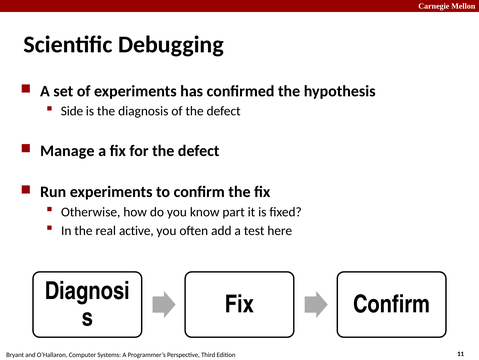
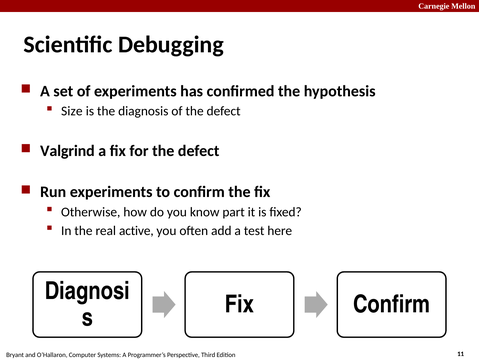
Side: Side -> Size (72, 111)
Manage: Manage -> Valgrind (67, 150)
